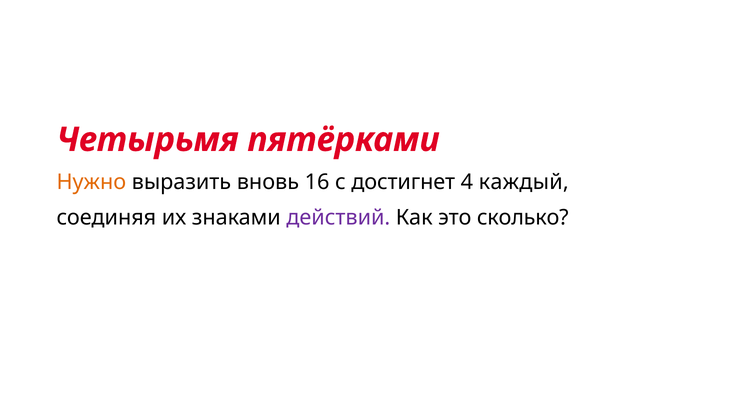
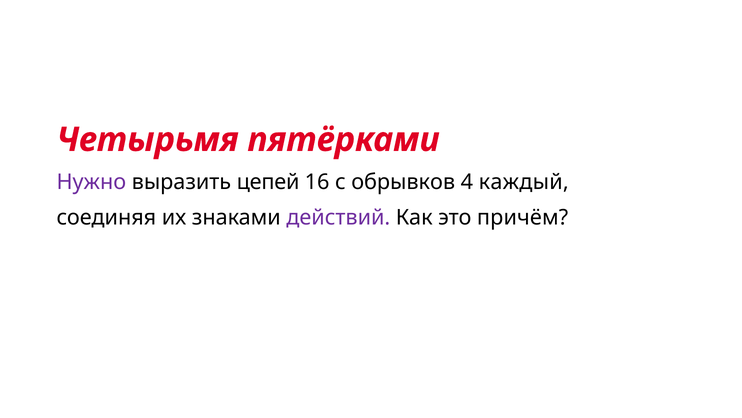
Нужно colour: orange -> purple (91, 182)
вновь: вновь -> цепей (268, 182)
достигнет: достигнет -> обрывков (403, 182)
сколько: сколько -> причём (523, 217)
